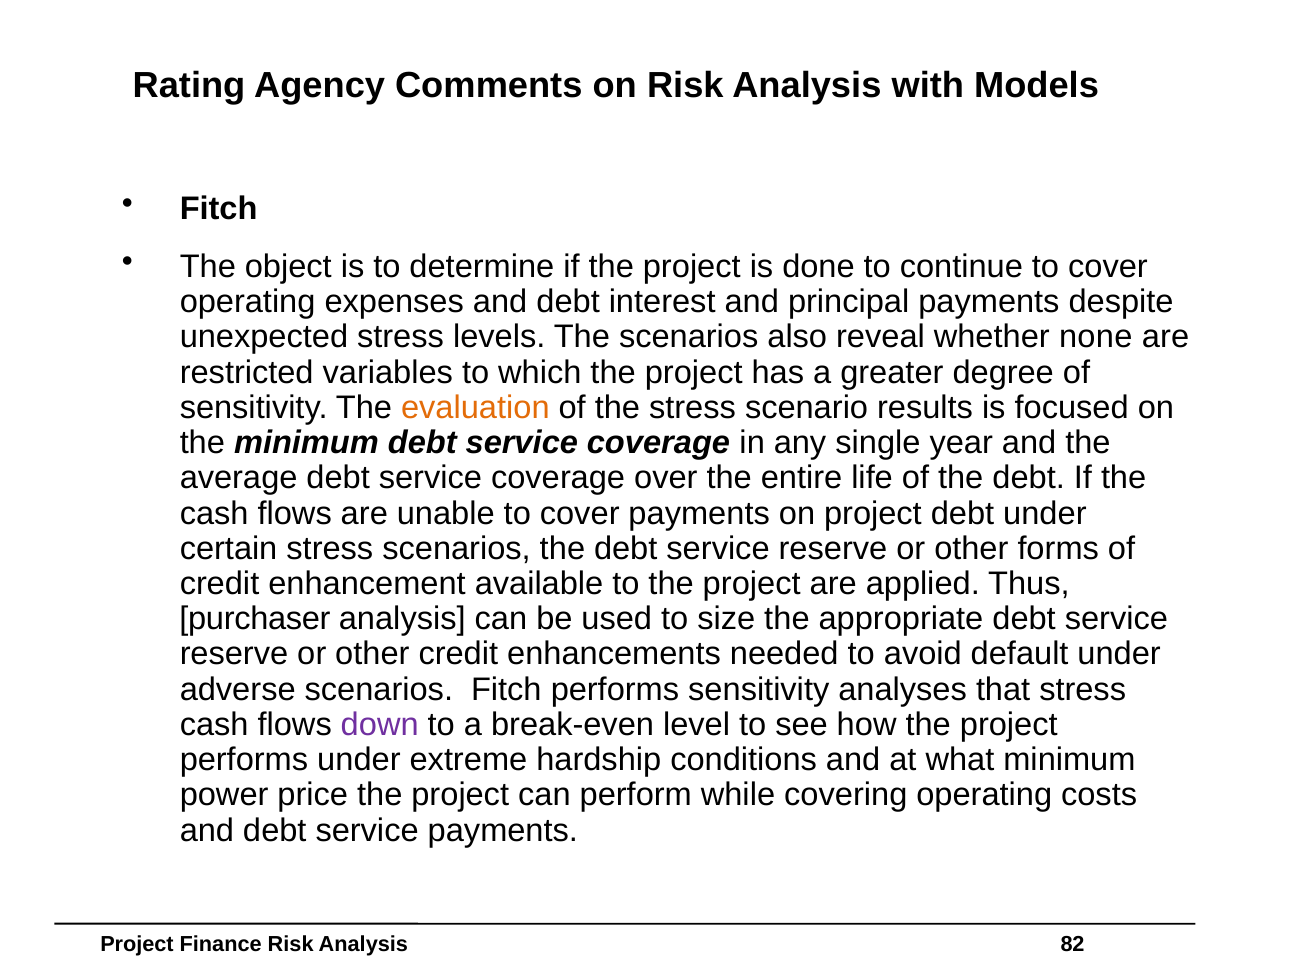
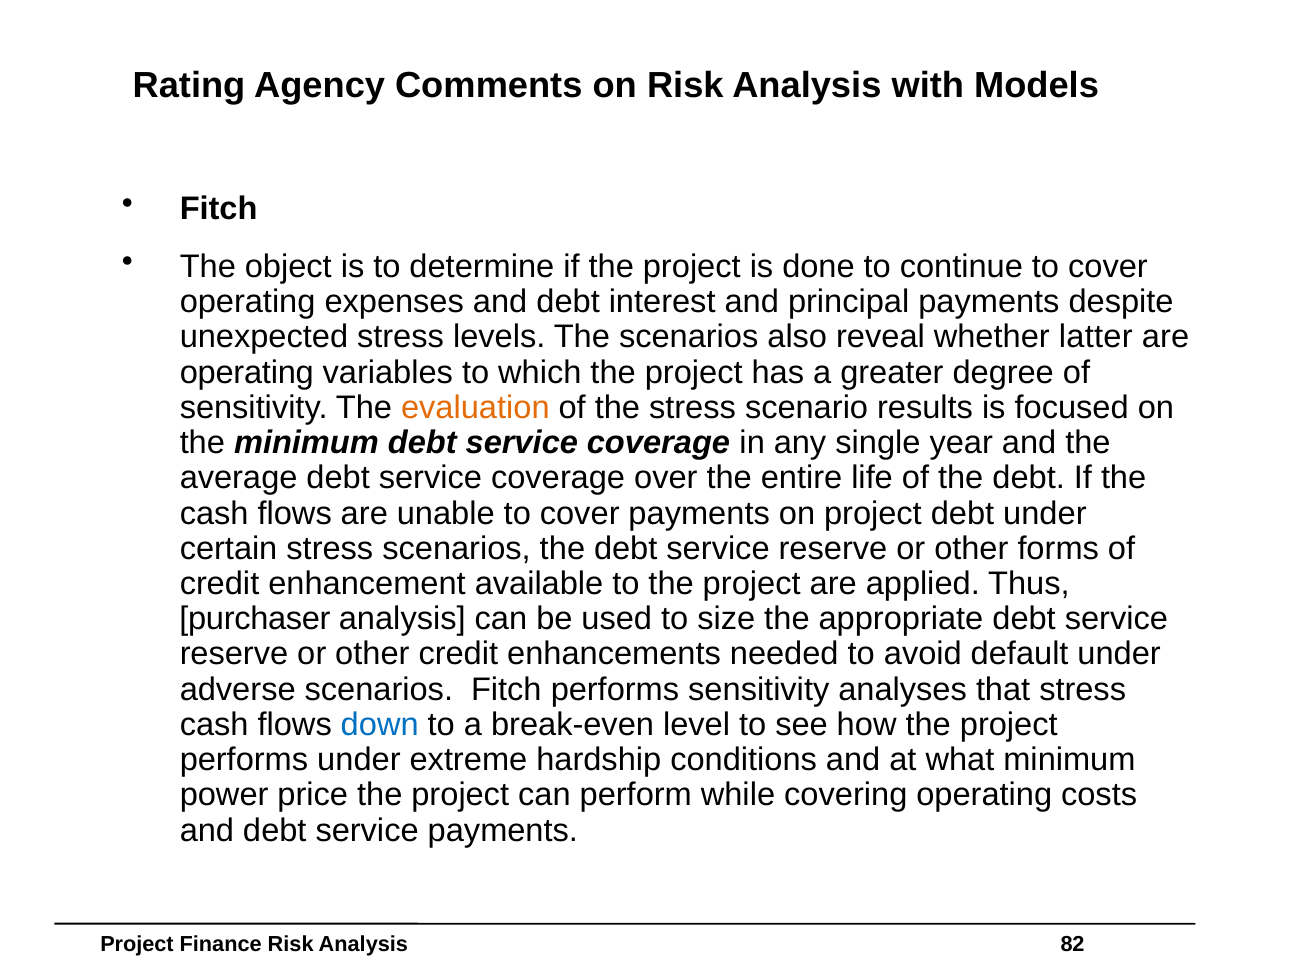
none: none -> latter (1096, 337)
restricted: restricted -> operating (247, 372)
down colour: purple -> blue (380, 725)
